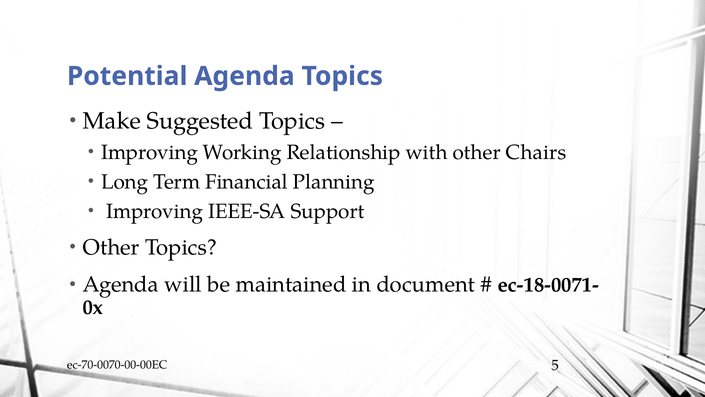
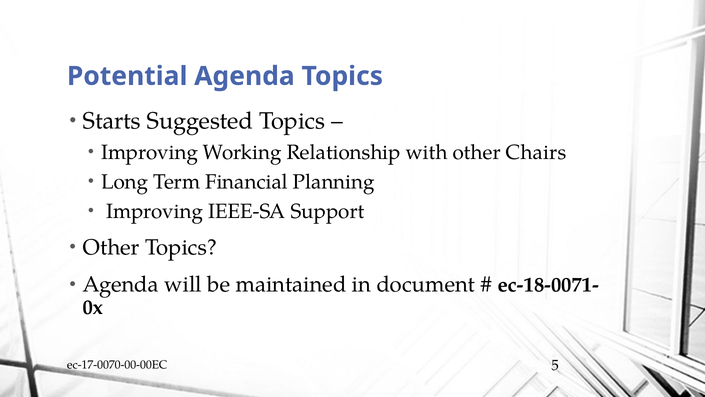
Make: Make -> Starts (112, 121)
ec-70-0070-00-00EC: ec-70-0070-00-00EC -> ec-17-0070-00-00EC (117, 365)
